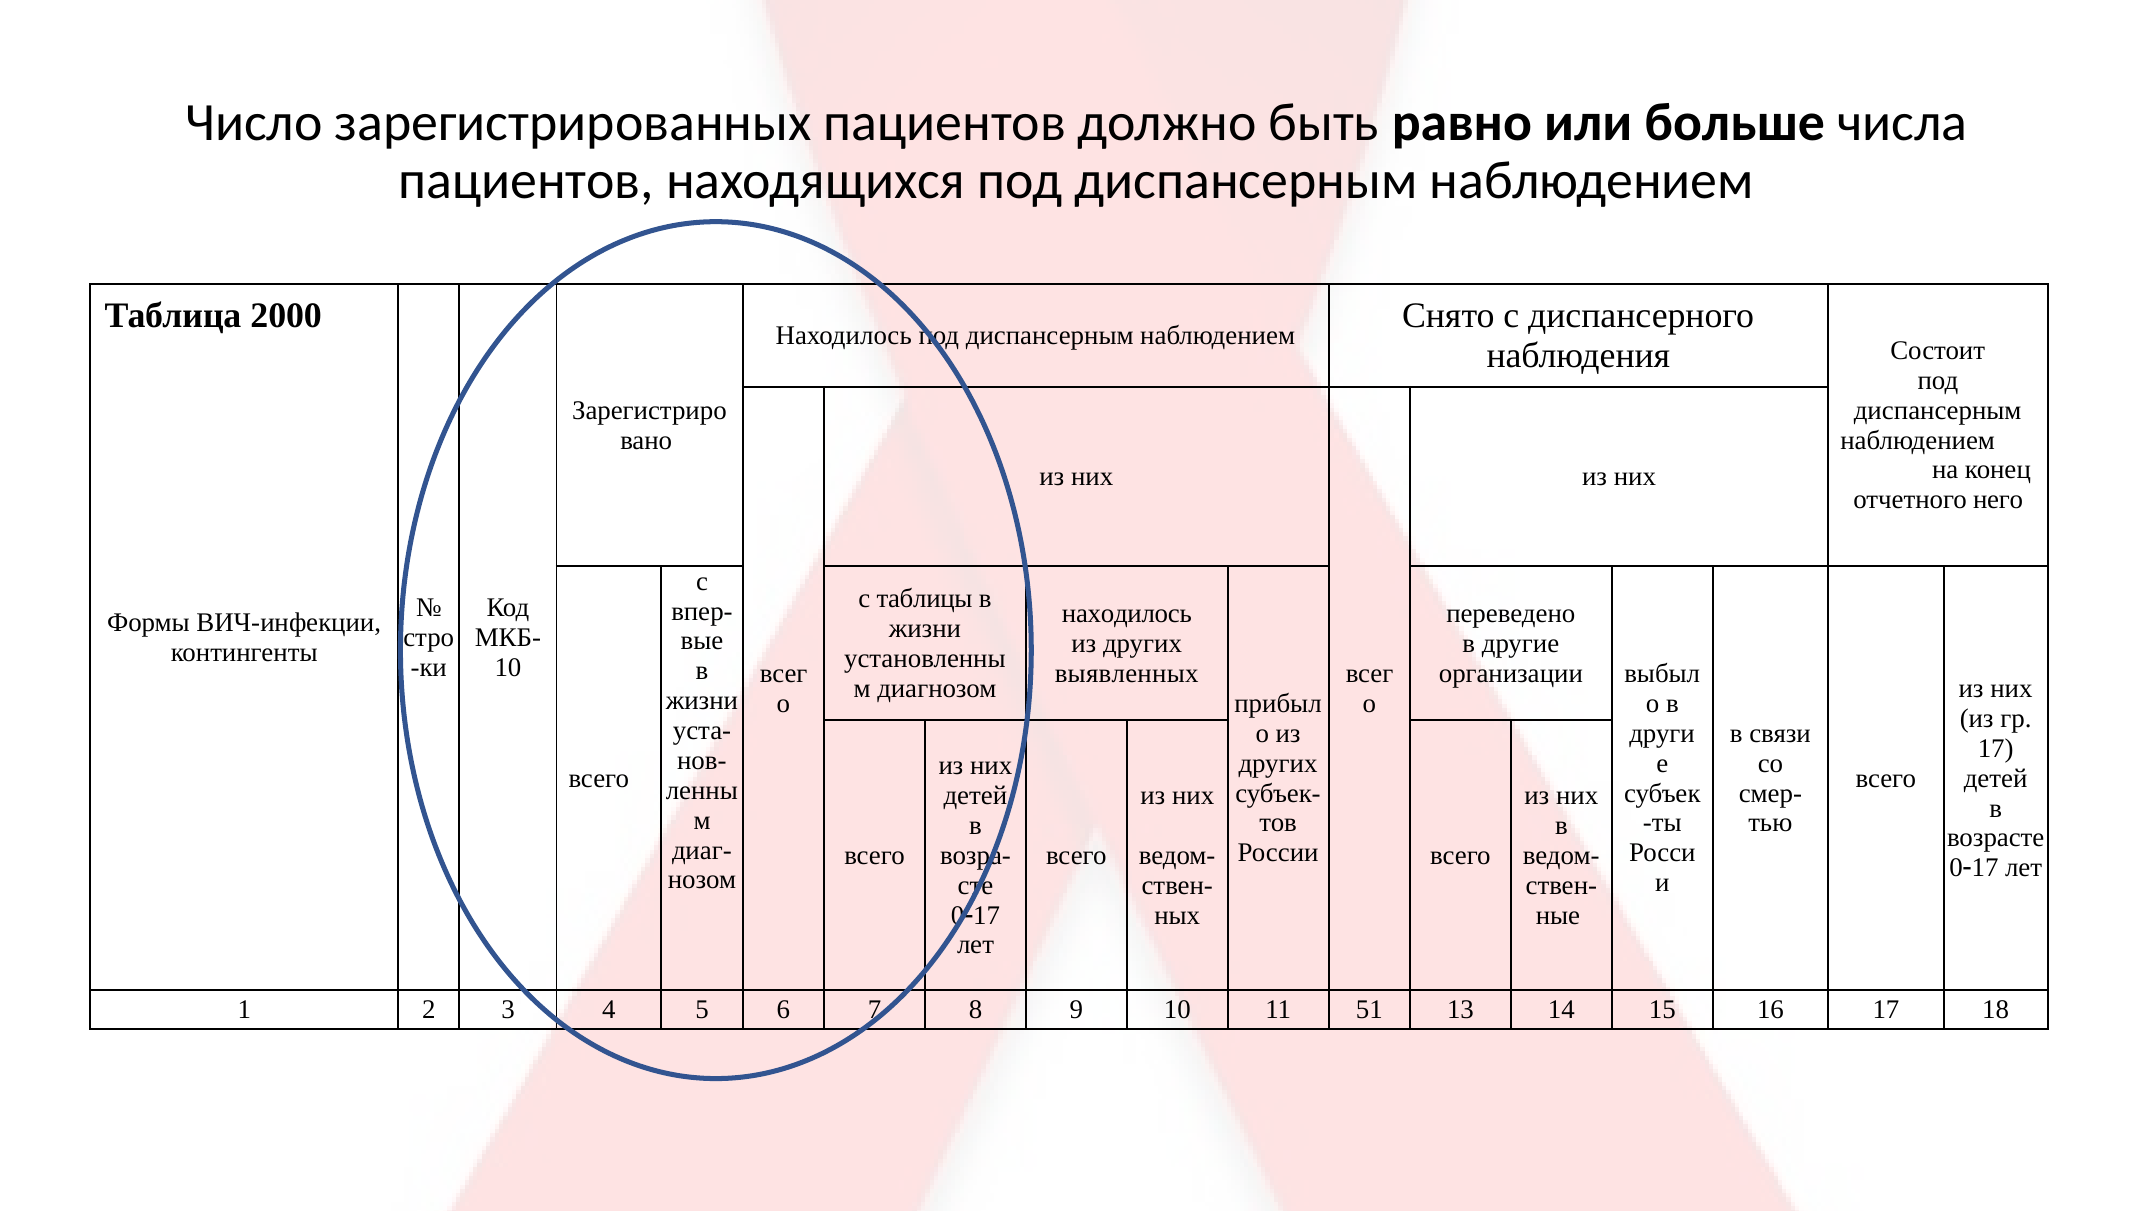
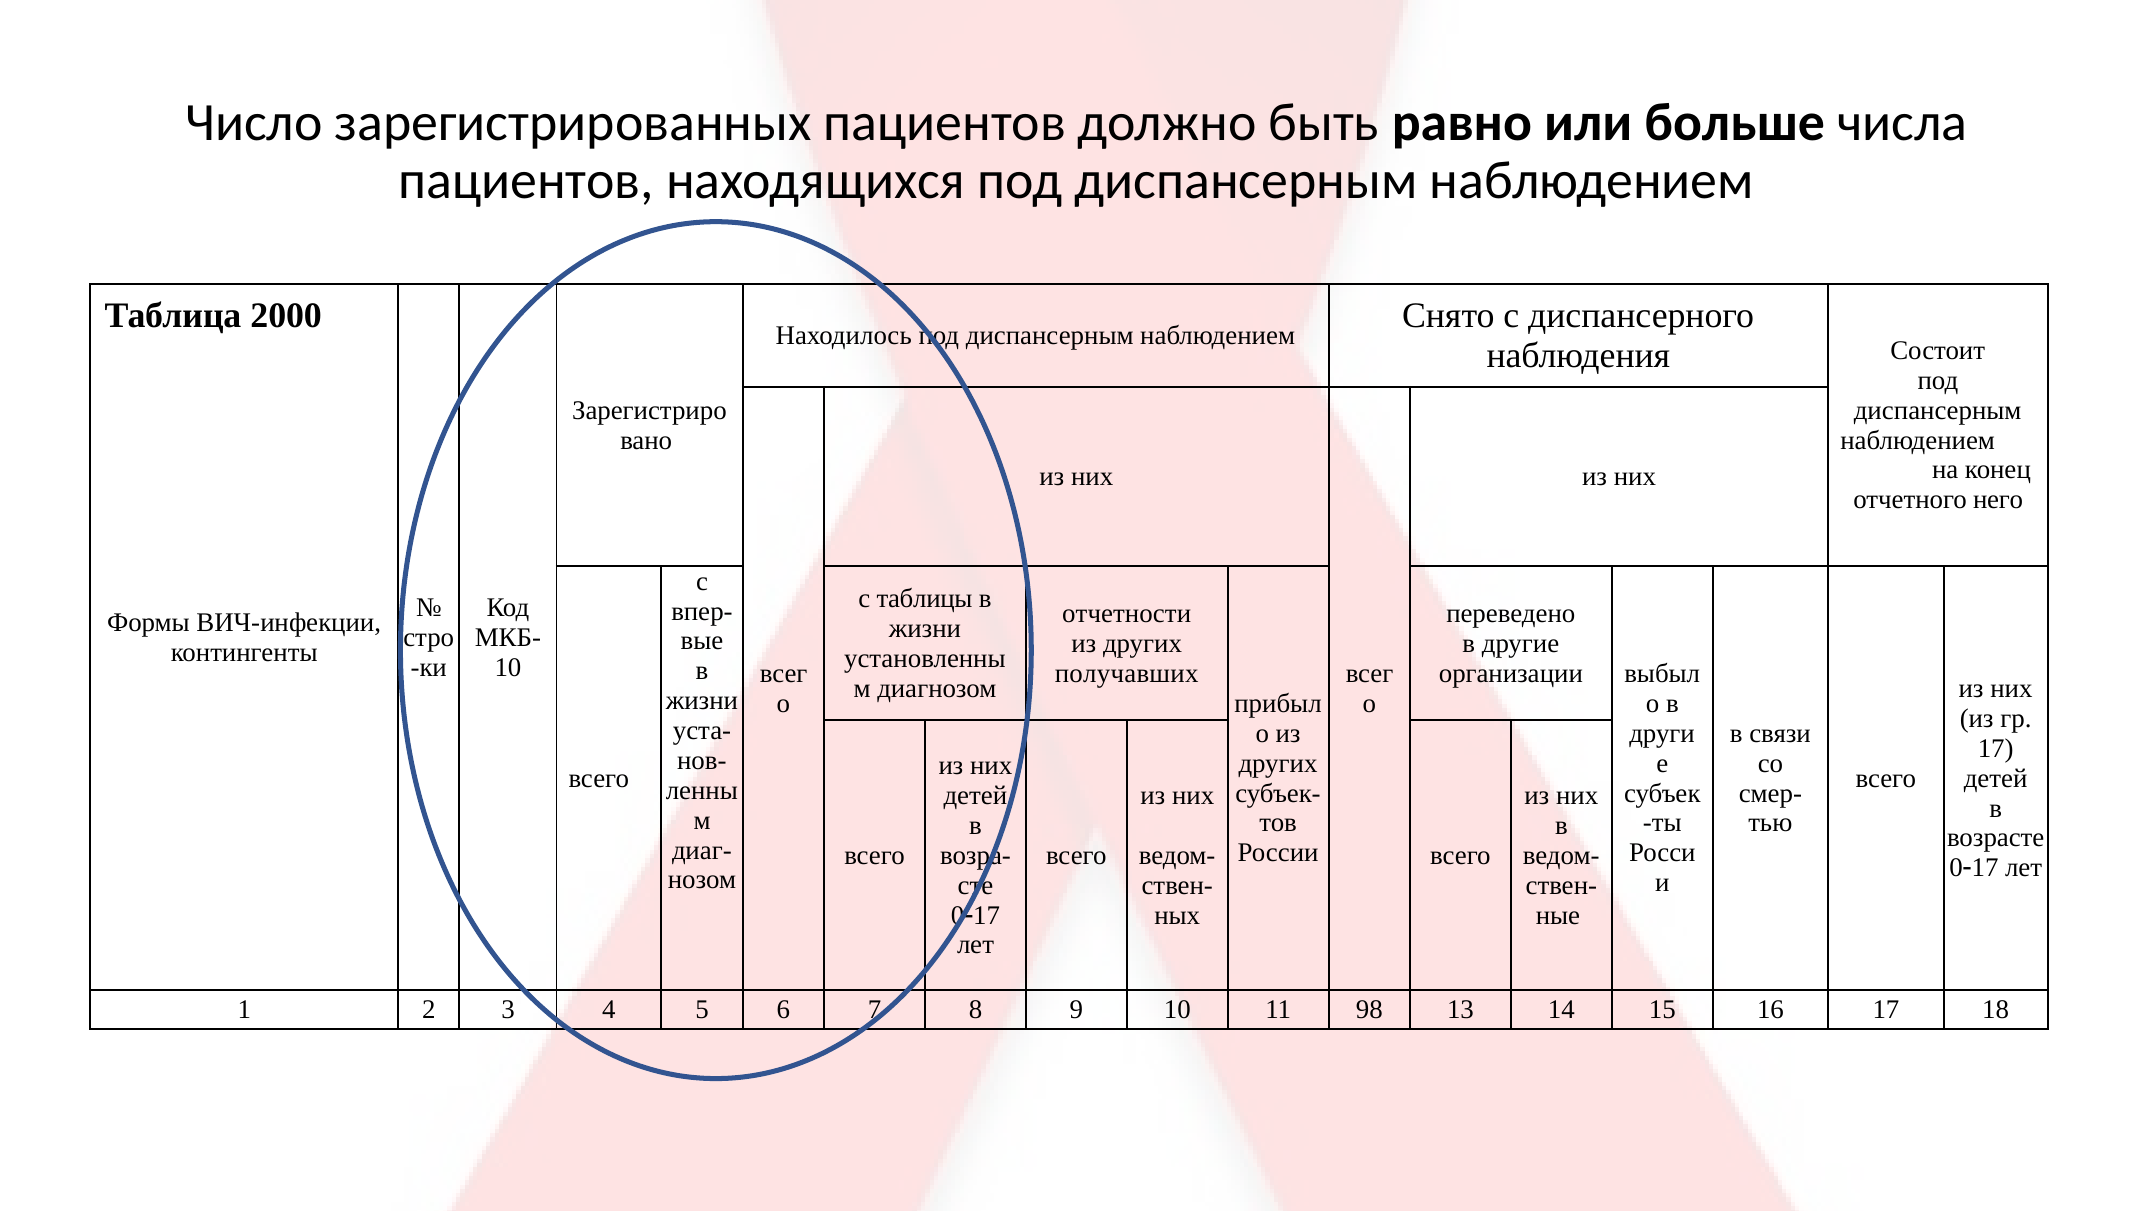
находилось: находилось -> отчетности (1127, 614)
выявленных: выявленных -> получавших (1127, 673)
51: 51 -> 98 (1369, 1010)
